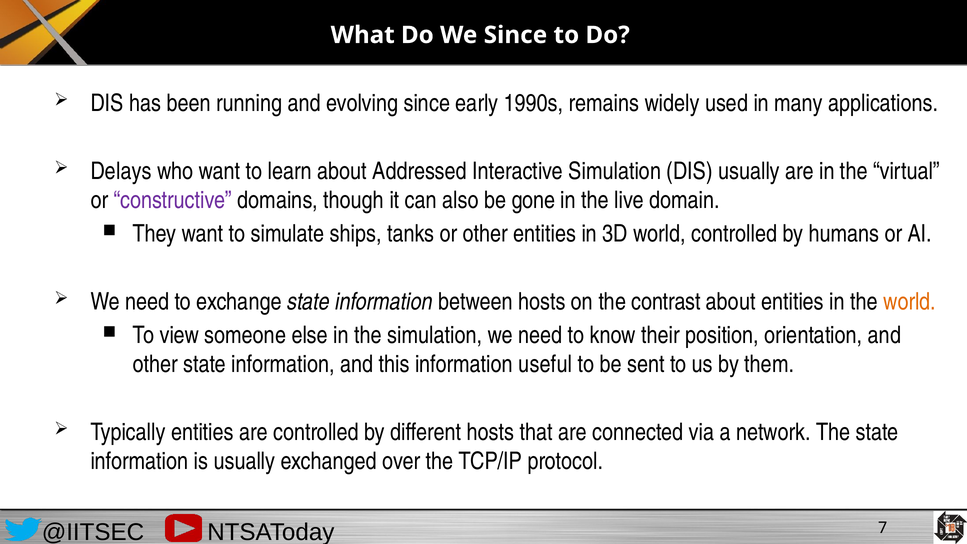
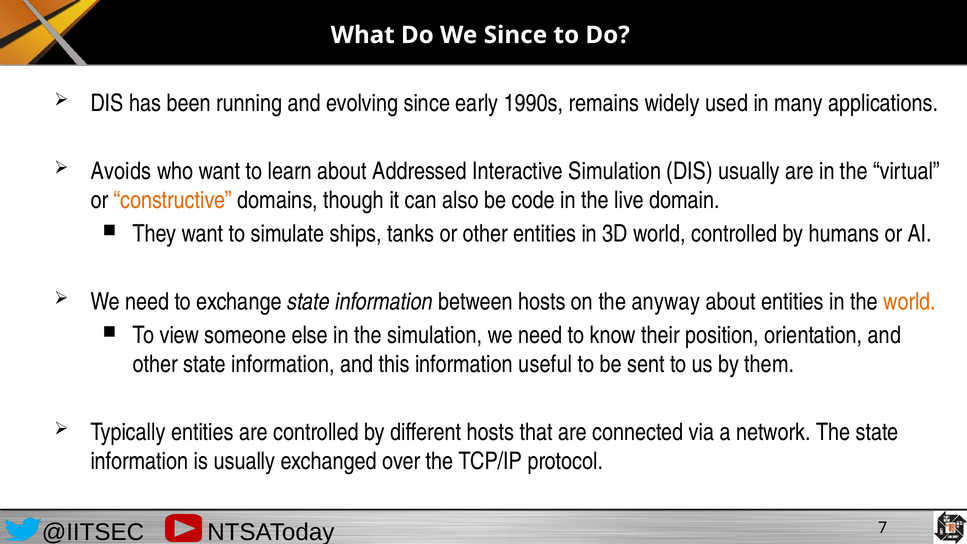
Delays: Delays -> Avoids (121, 171)
constructive colour: purple -> orange (173, 200)
gone: gone -> code (533, 200)
contrast: contrast -> anyway (666, 302)
